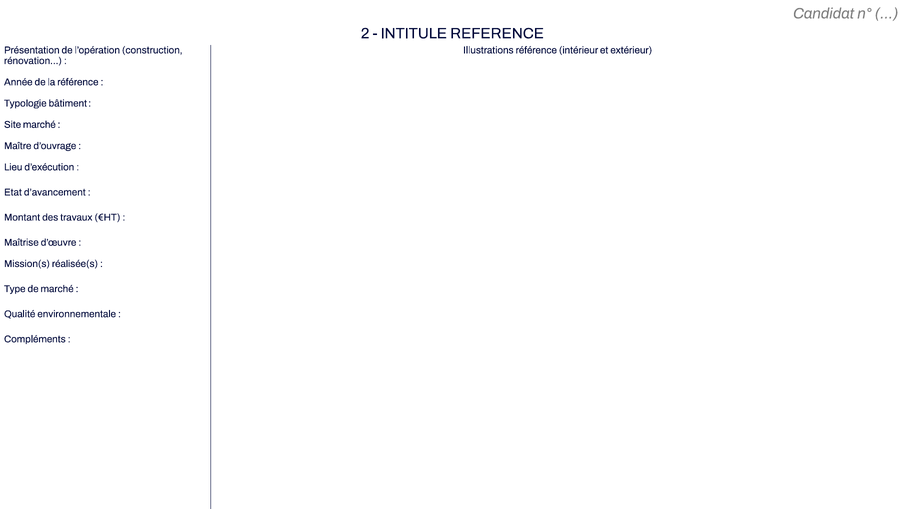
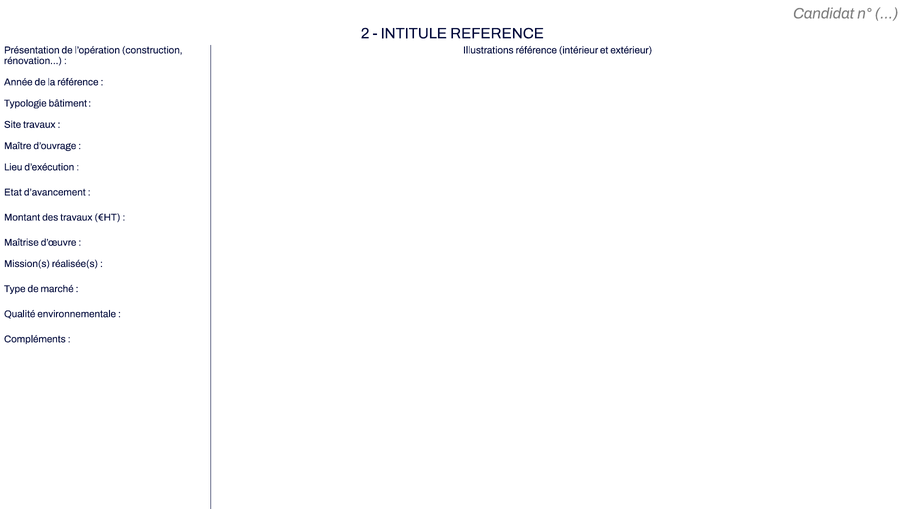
Site marché: marché -> travaux (39, 125)
